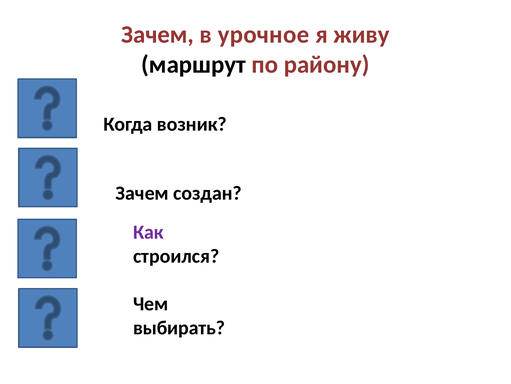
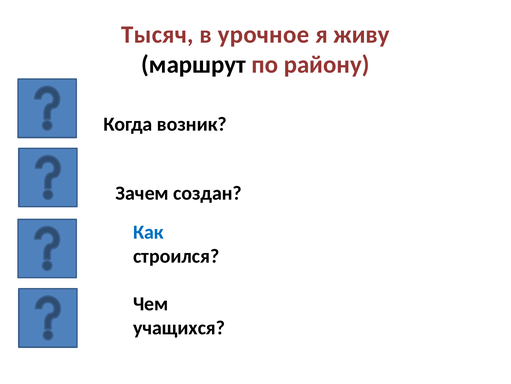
Зачем: Зачем -> Тысяч (157, 35)
Как colour: purple -> blue (148, 232)
выбирать: выбирать -> учащихся (179, 327)
